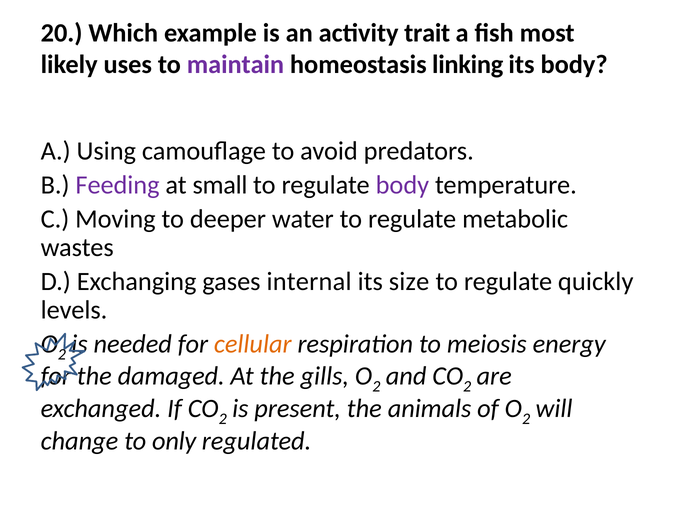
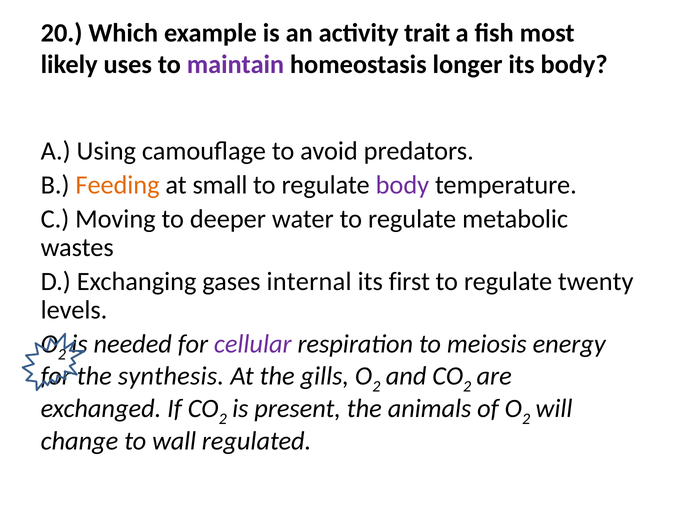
linking: linking -> longer (468, 65)
Feeding colour: purple -> orange (117, 185)
size: size -> first (409, 281)
quickly: quickly -> twenty (596, 281)
cellular colour: orange -> purple (253, 344)
damaged: damaged -> synthesis (171, 376)
only: only -> wall (174, 440)
